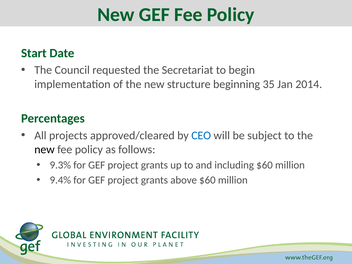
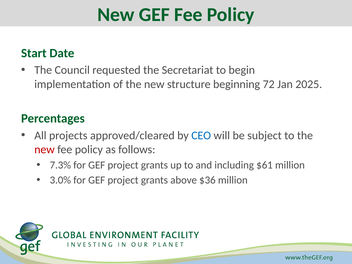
35: 35 -> 72 (269, 84)
2014: 2014 -> 2025 (309, 84)
new colour: black -> red (44, 150)
9.3%: 9.3% -> 7.3% (60, 165)
including $60: $60 -> $61 (265, 165)
9.4%: 9.4% -> 3.0% (60, 180)
above $60: $60 -> $36 (207, 180)
